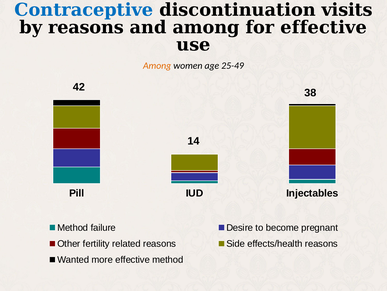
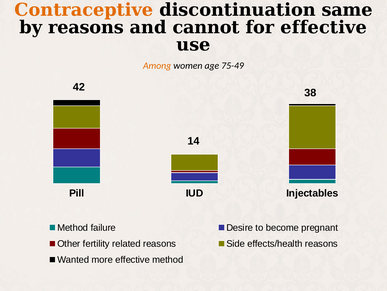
Contraceptive colour: blue -> orange (84, 10)
visits: visits -> same (347, 10)
and among: among -> cannot (206, 27)
25-49: 25-49 -> 75-49 (233, 66)
